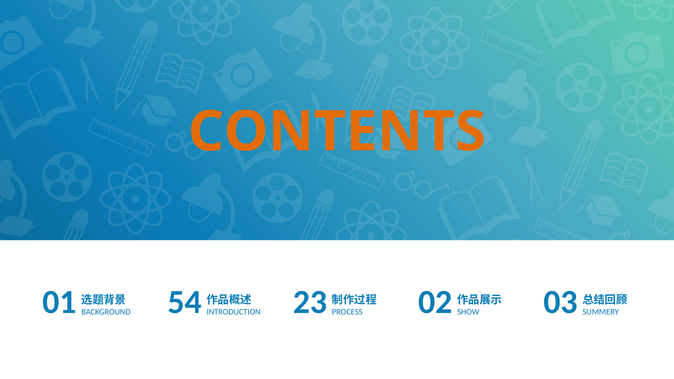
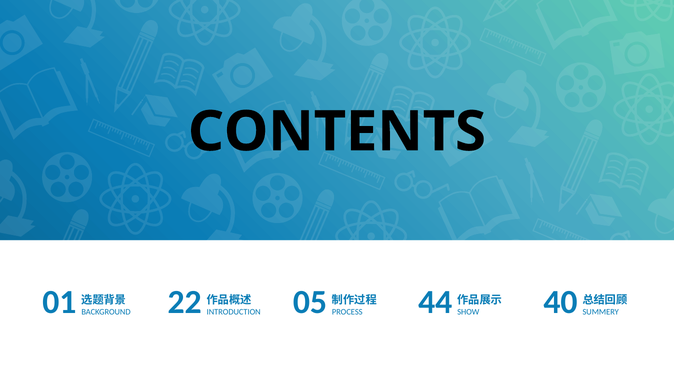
CONTENTS colour: orange -> black (337, 132)
54: 54 -> 22 (185, 302)
23: 23 -> 05 (310, 302)
02: 02 -> 44 (435, 302)
03: 03 -> 40 (560, 302)
